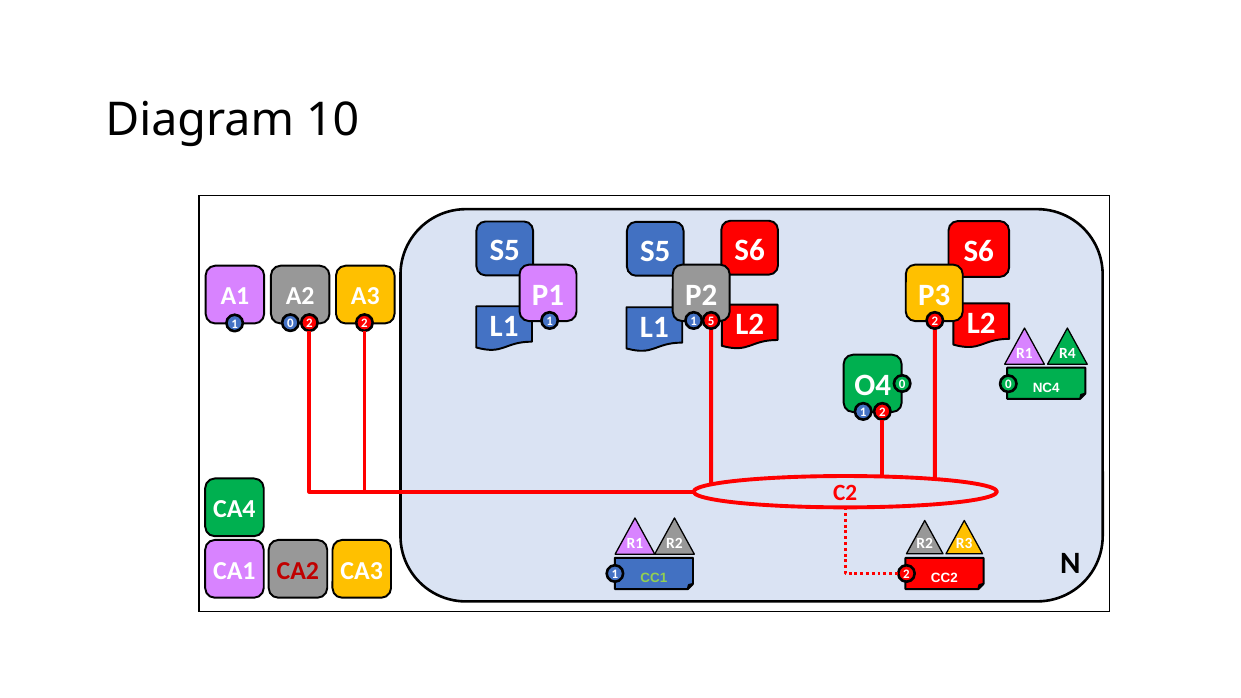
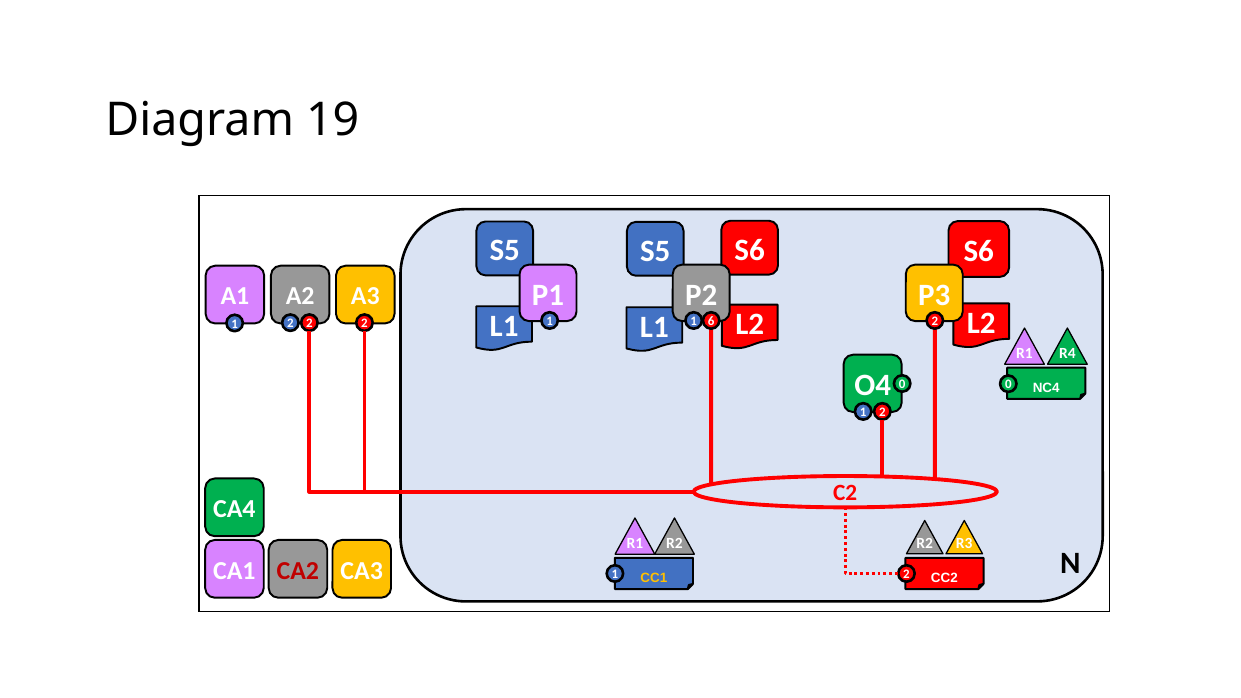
10: 10 -> 19 (333, 120)
5: 5 -> 6 (711, 321)
0: 0 -> 2 (290, 324)
CC1 colour: light green -> yellow (654, 578)
